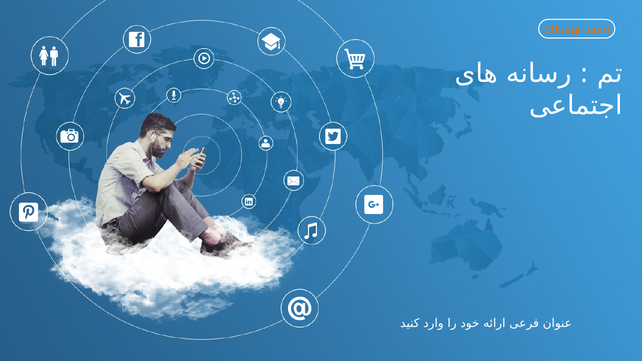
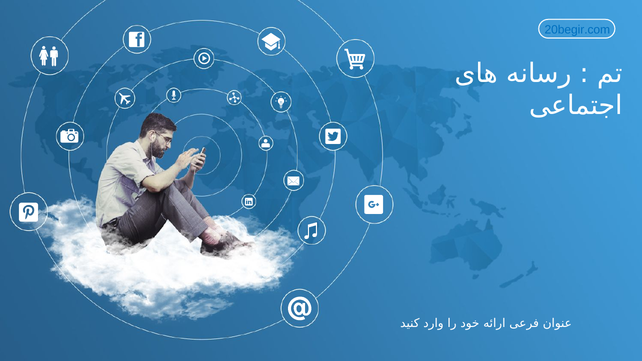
20begir.com colour: orange -> blue (577, 30)
